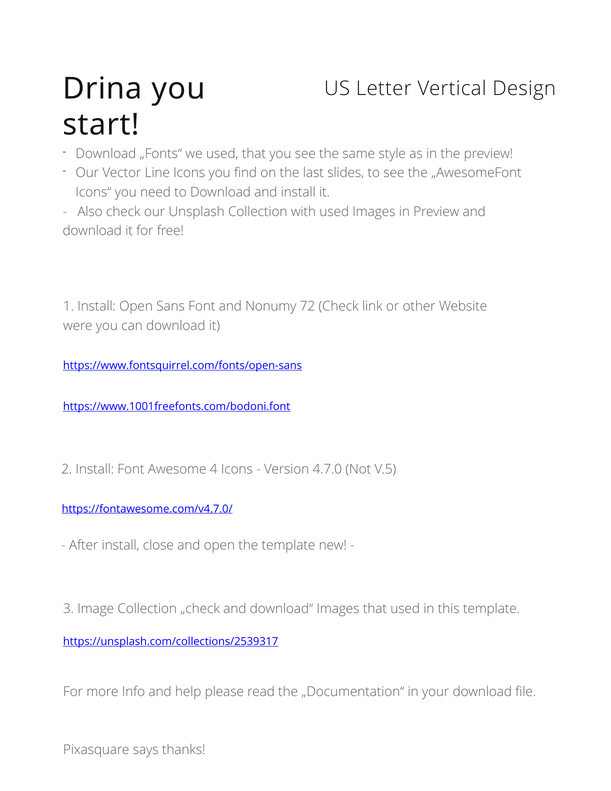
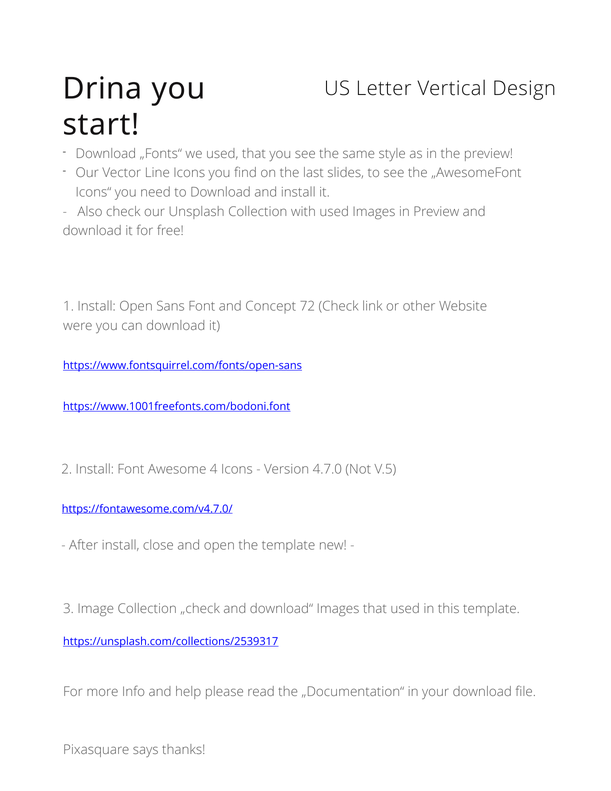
Nonumy: Nonumy -> Concept (271, 306)
